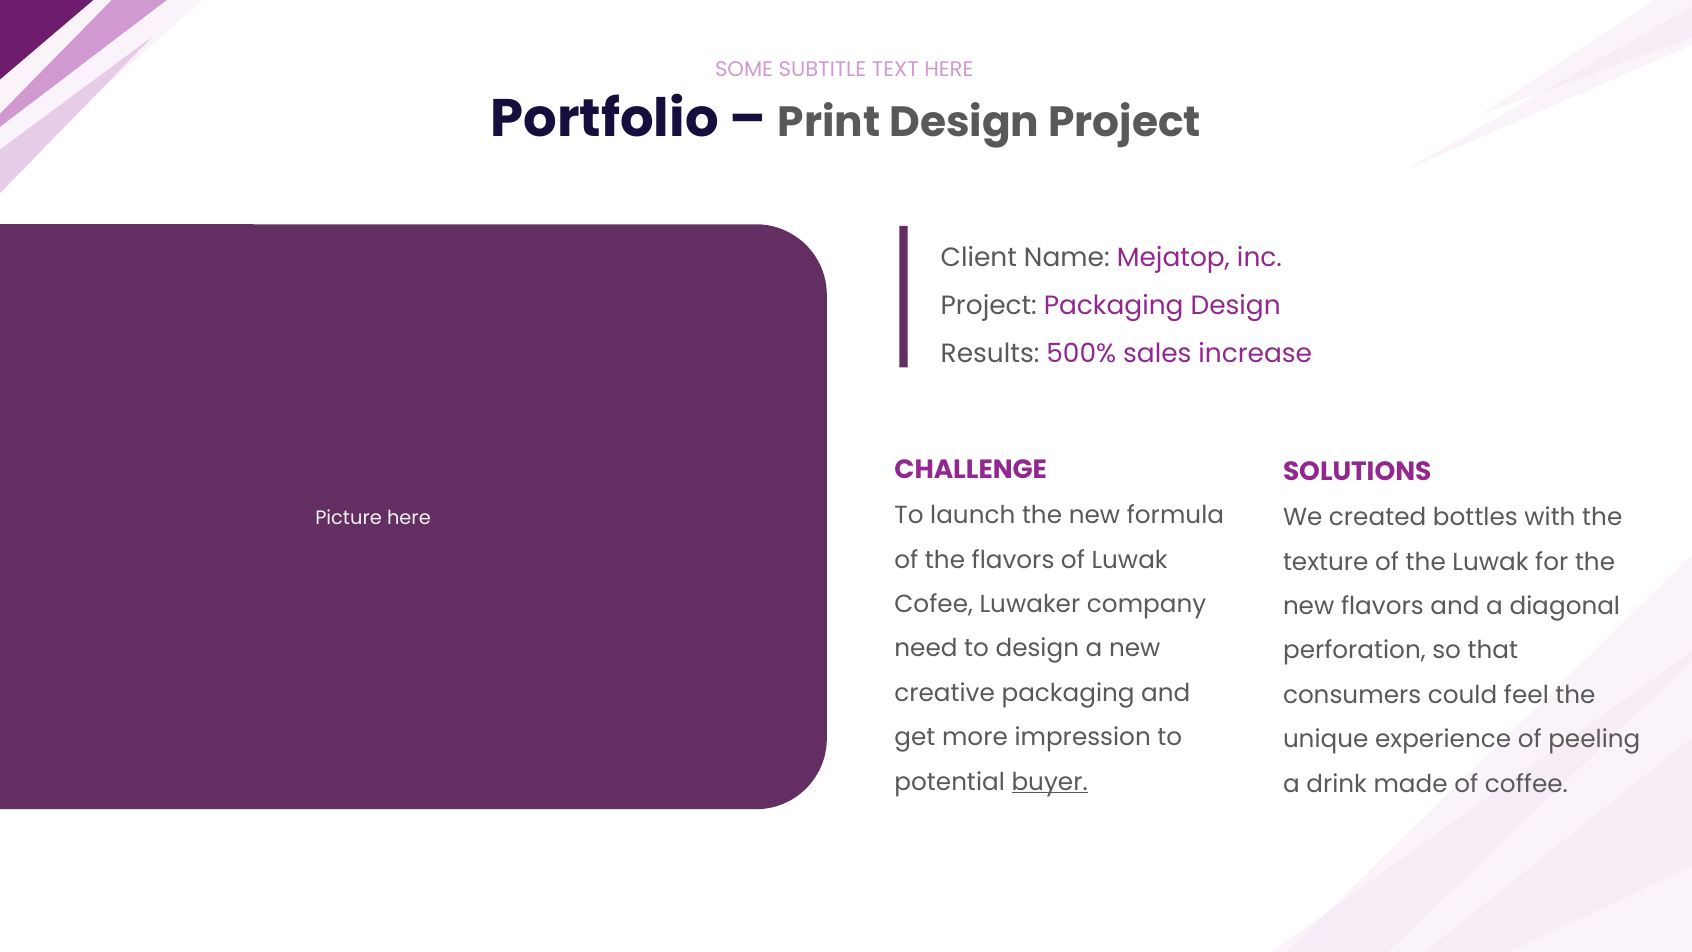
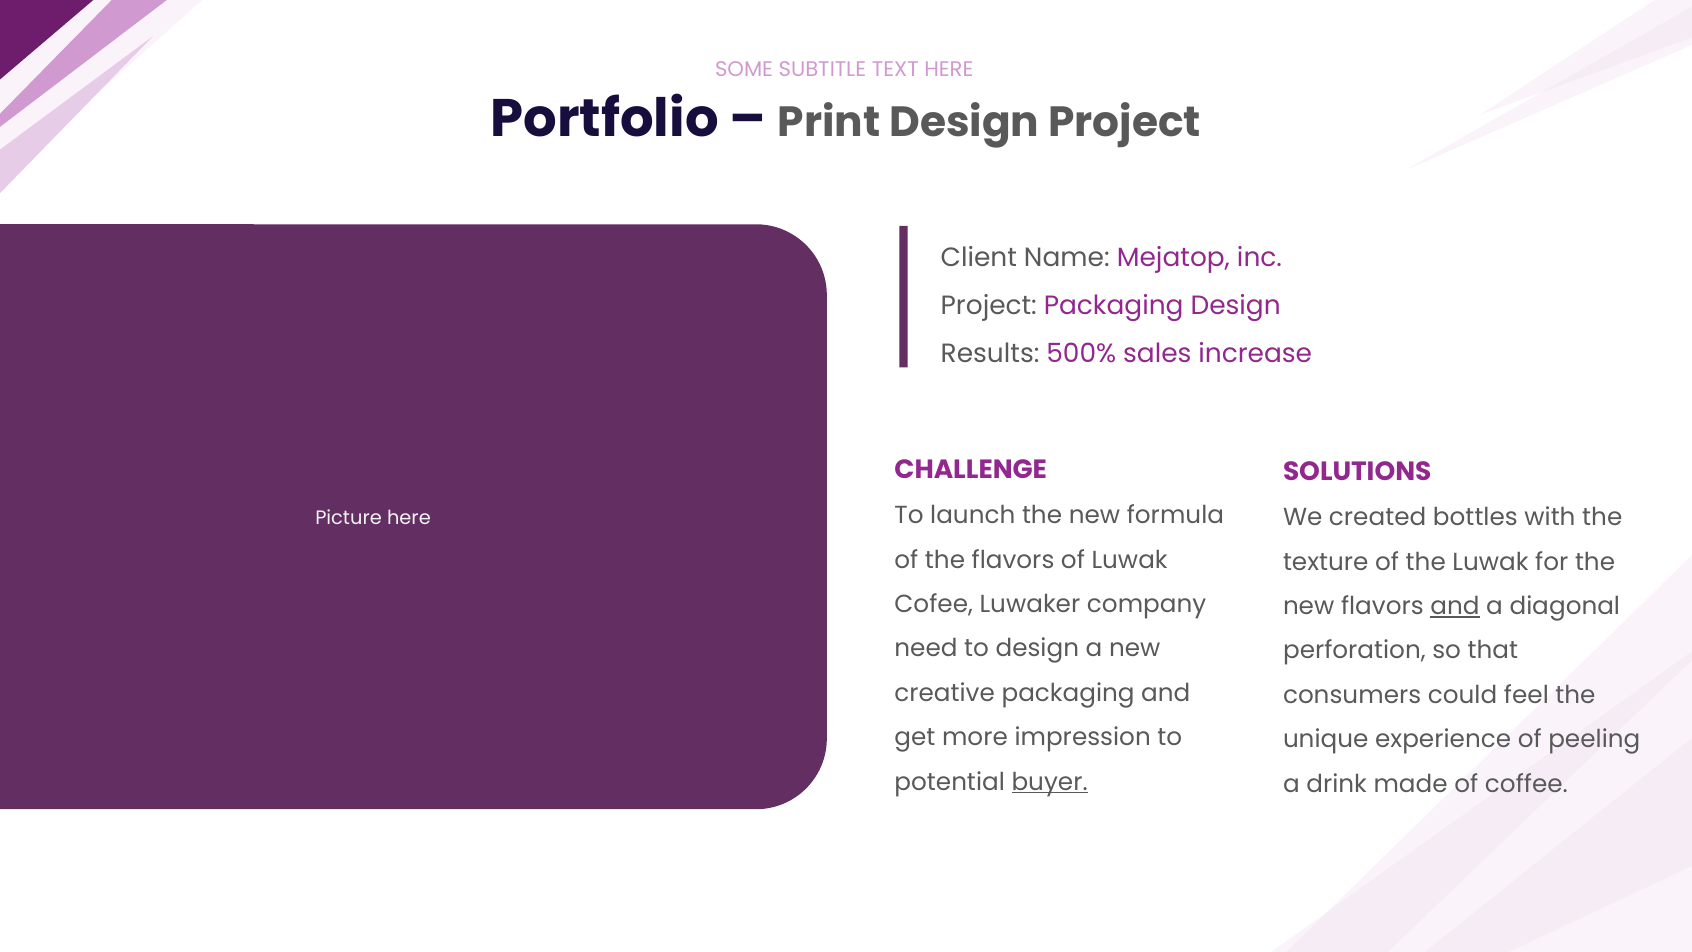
and underline: none -> present (1455, 606)
